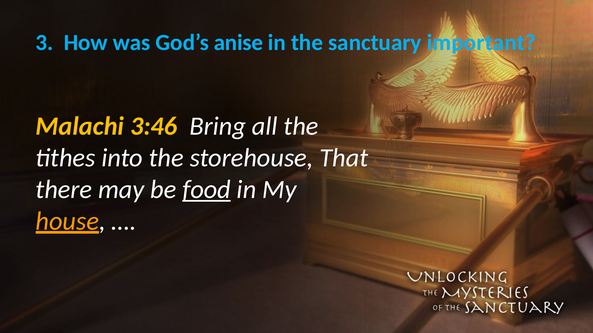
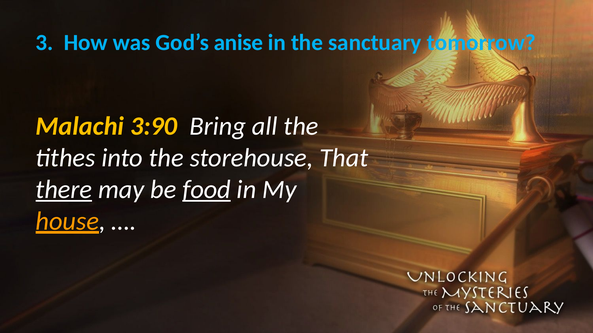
important: important -> tomorrow (481, 43)
3:46: 3:46 -> 3:90 (154, 126)
there underline: none -> present (64, 190)
